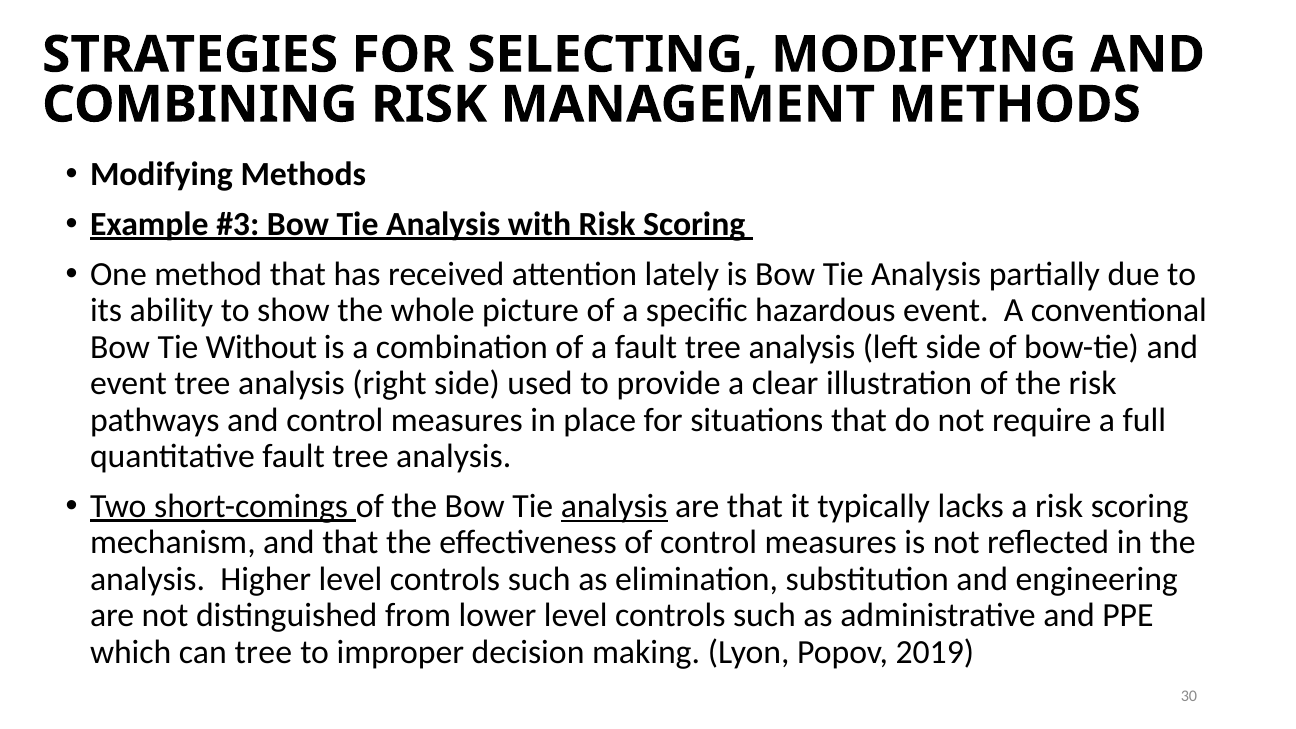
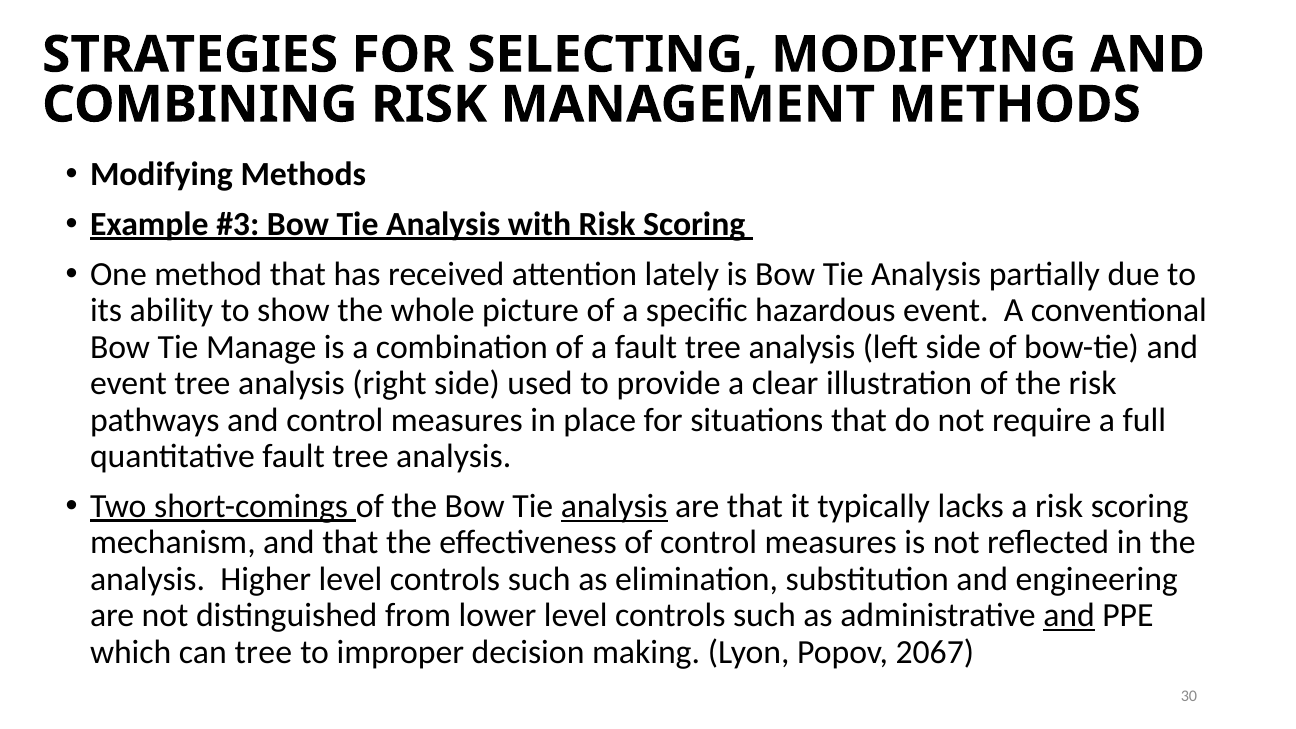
Without: Without -> Manage (261, 347)
and underline: none -> present (1069, 616)
2019: 2019 -> 2067 (935, 652)
